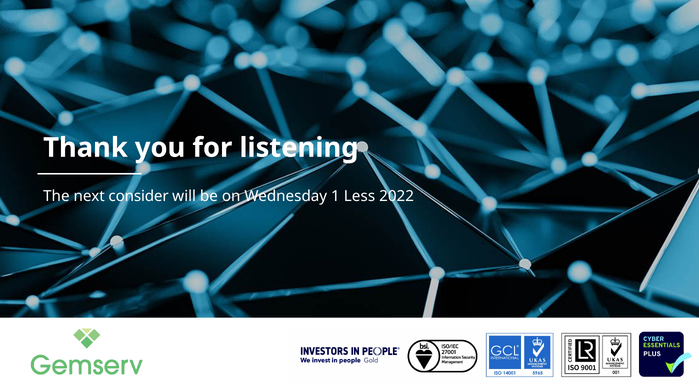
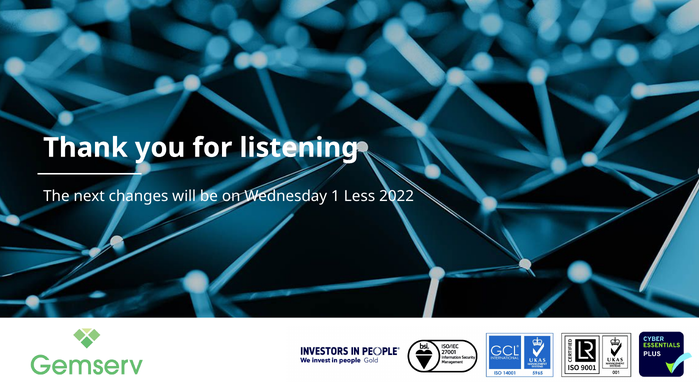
consider: consider -> changes (139, 196)
